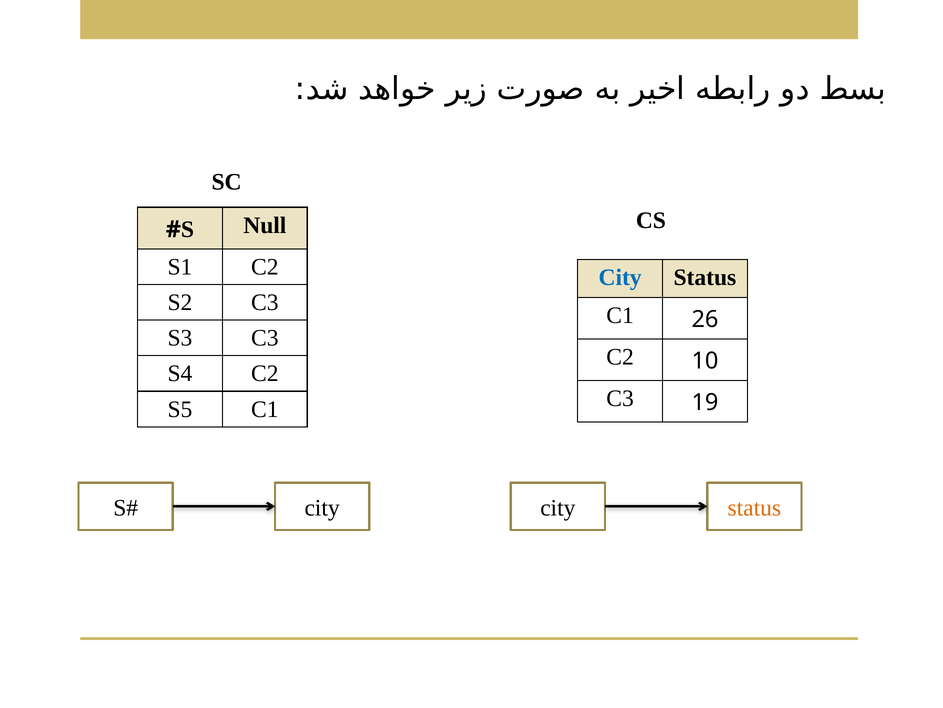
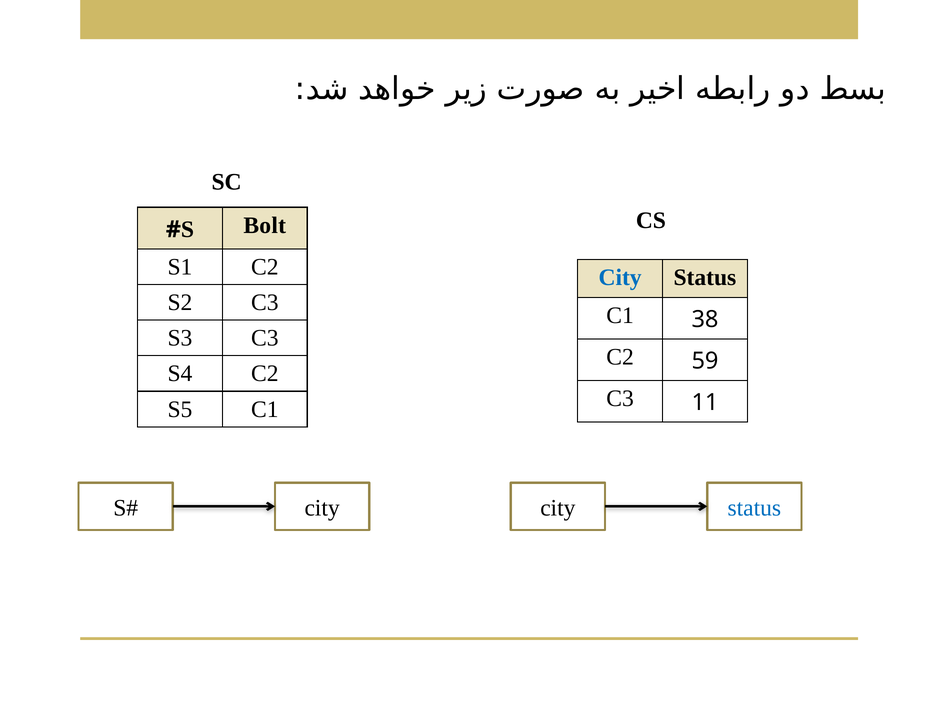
Null: Null -> Bolt (265, 225)
26: 26 -> 38 (705, 319)
10: 10 -> 59 (705, 361)
19: 19 -> 11 (705, 402)
status colour: orange -> blue (754, 507)
